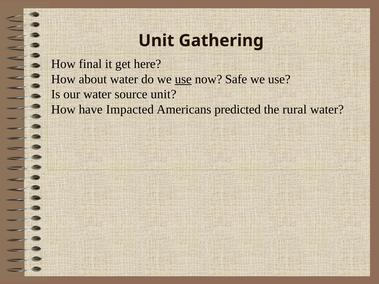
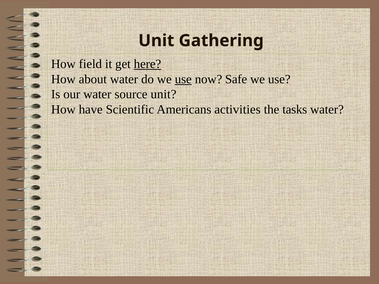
final: final -> field (90, 64)
here underline: none -> present (147, 64)
Impacted: Impacted -> Scientific (130, 109)
predicted: predicted -> activities (238, 109)
rural: rural -> tasks (295, 109)
